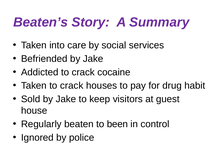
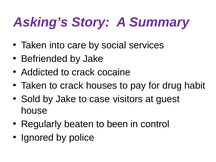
Beaten’s: Beaten’s -> Asking’s (41, 22)
keep: keep -> case (100, 99)
